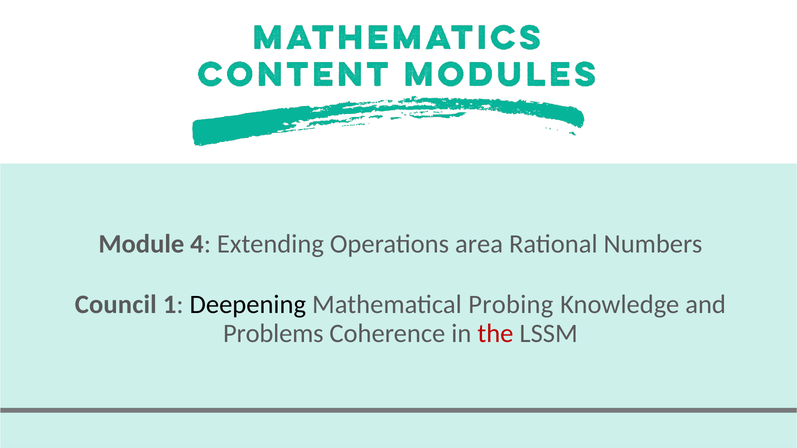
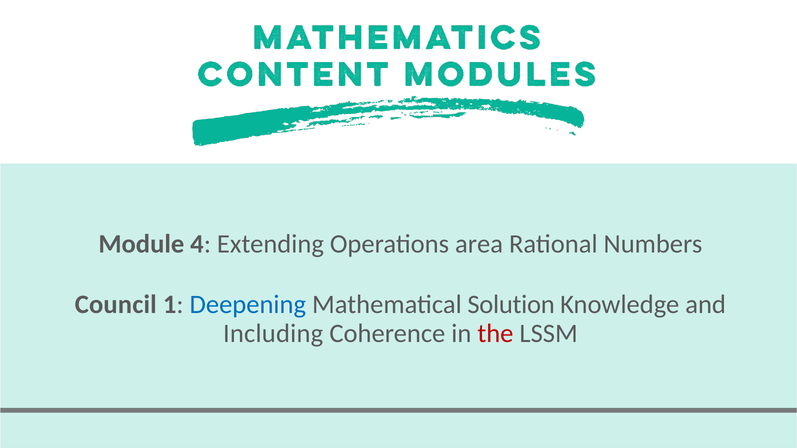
Deepening colour: black -> blue (248, 305)
Probing: Probing -> Solution (511, 305)
Problems: Problems -> Including (273, 334)
